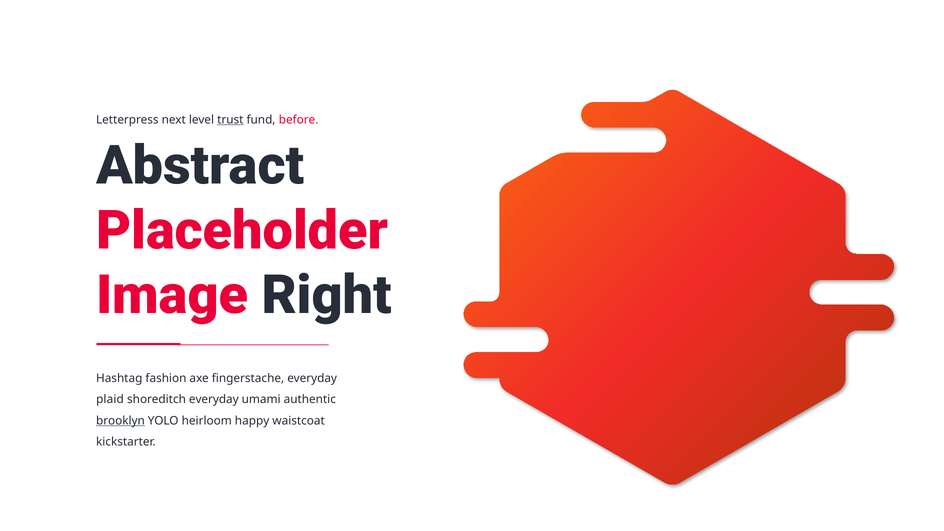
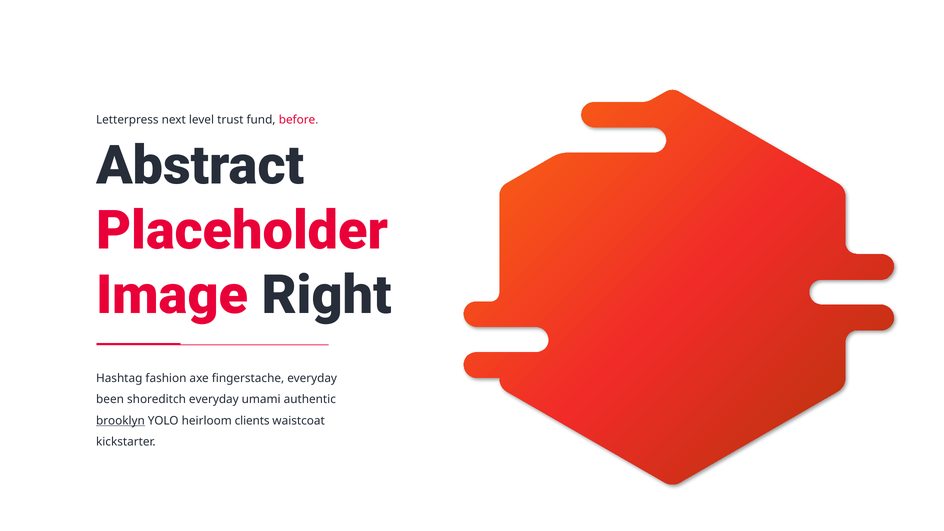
trust underline: present -> none (230, 120)
plaid: plaid -> been (110, 399)
happy: happy -> clients (252, 421)
